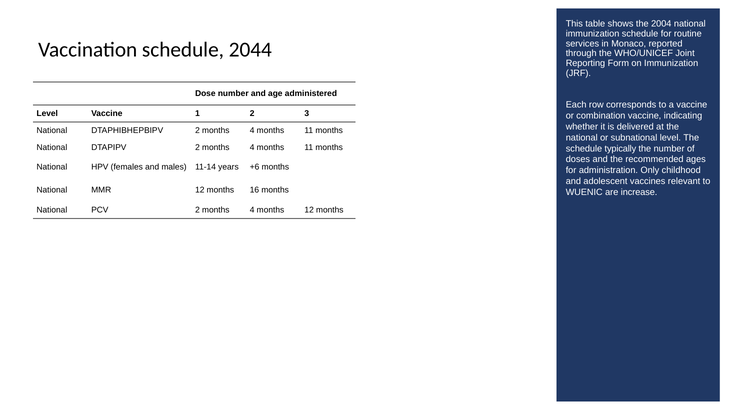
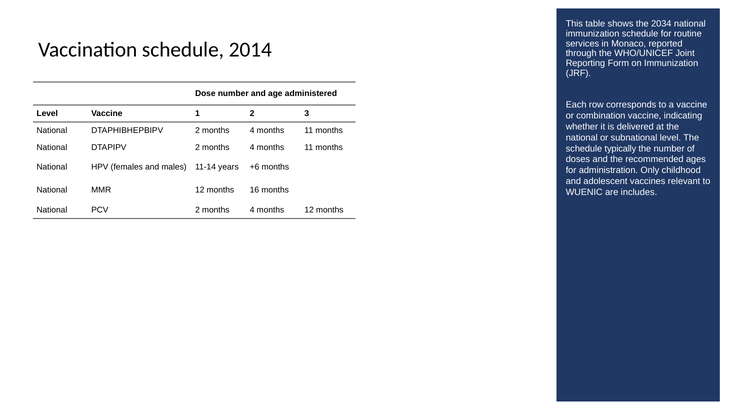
2004: 2004 -> 2034 (661, 24)
2044: 2044 -> 2014 (250, 50)
increase: increase -> includes (639, 192)
